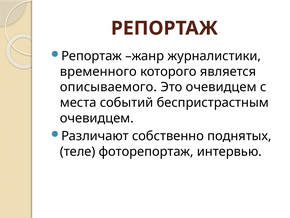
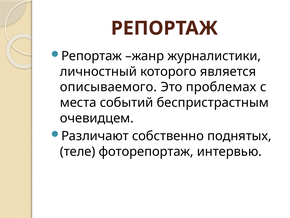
временного: временного -> личностный (98, 71)
Это очевидцем: очевидцем -> проблемах (221, 87)
